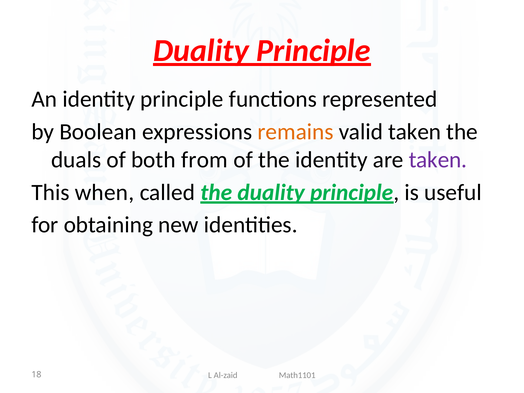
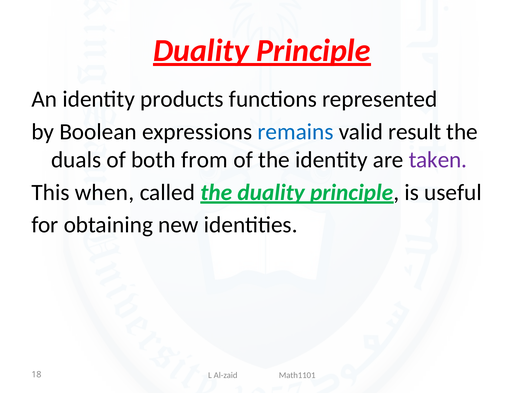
identity principle: principle -> products (182, 99)
remains colour: orange -> blue (296, 132)
valid taken: taken -> result (415, 132)
